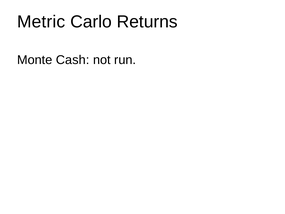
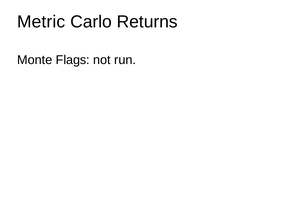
Cash: Cash -> Flags (73, 60)
